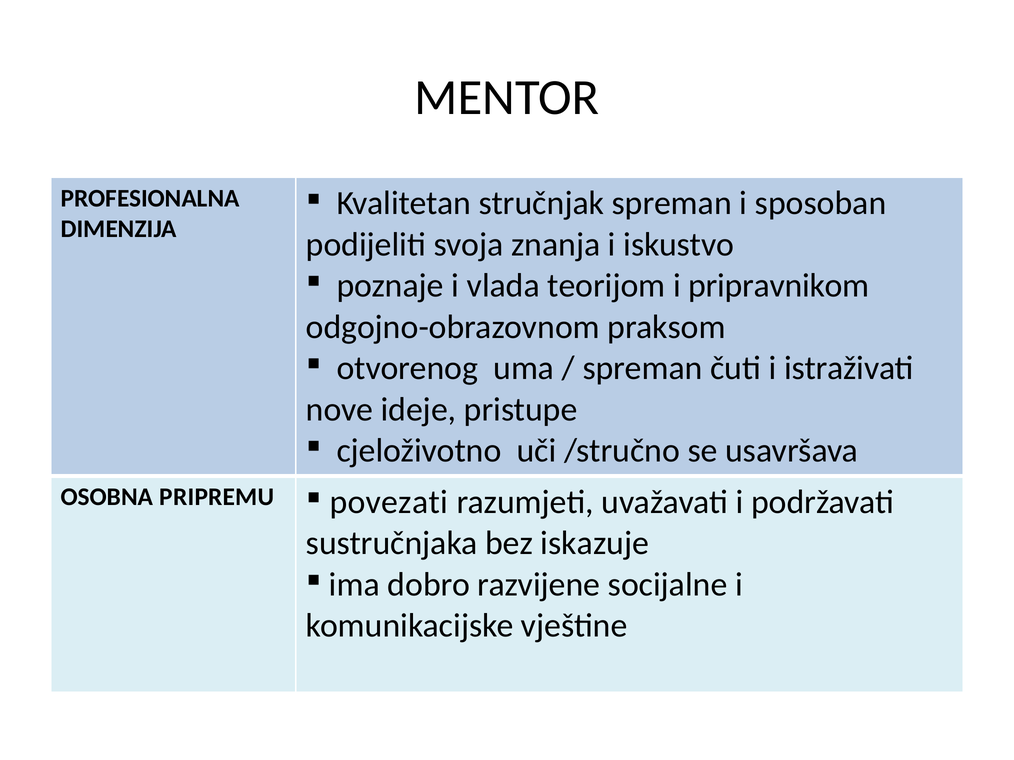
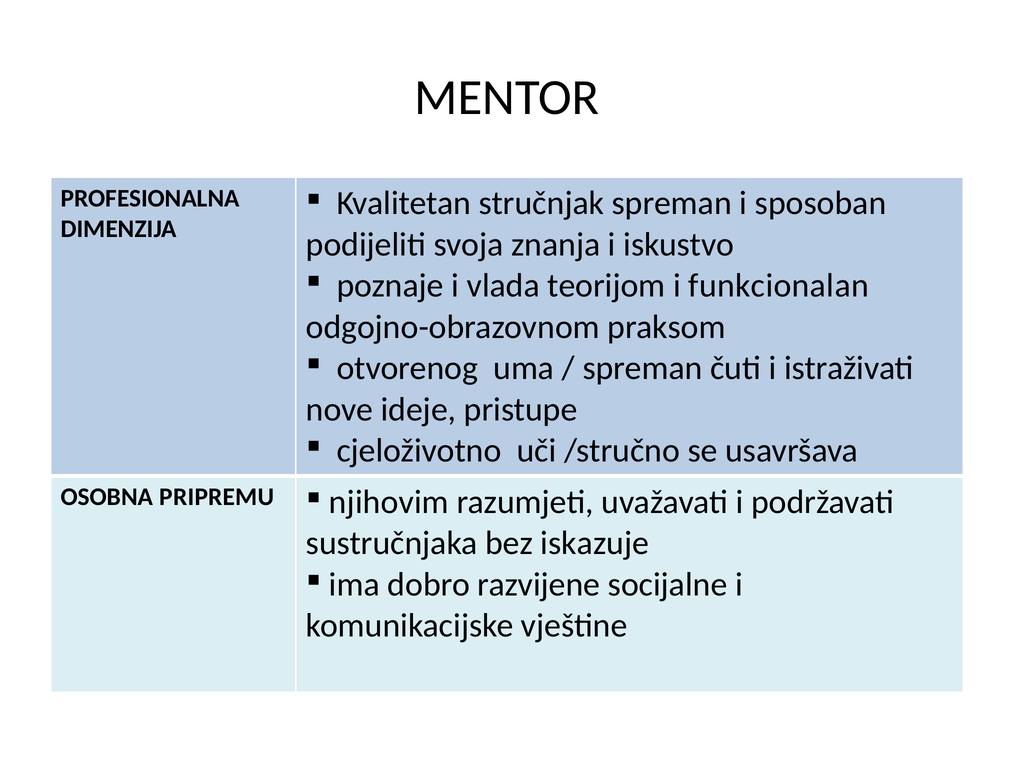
pripravnikom: pripravnikom -> funkcionalan (779, 286)
povezati: povezati -> njihovim (389, 502)
